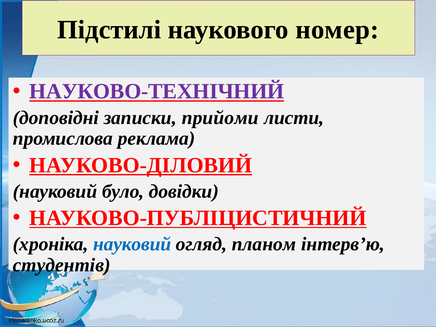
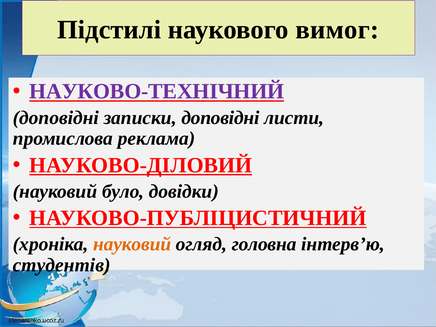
номер: номер -> вимог (337, 30)
записки прийоми: прийоми -> доповідні (220, 118)
науковий colour: blue -> orange (132, 244)
планом: планом -> головна (264, 244)
